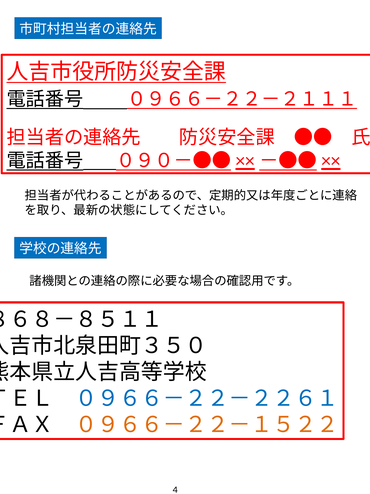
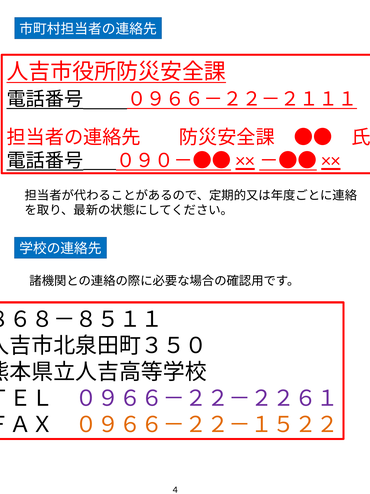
０９６６－２２－２２６１ colour: blue -> purple (207, 398)
